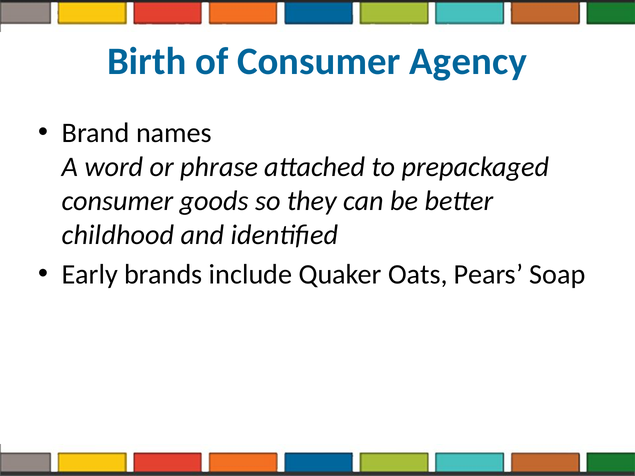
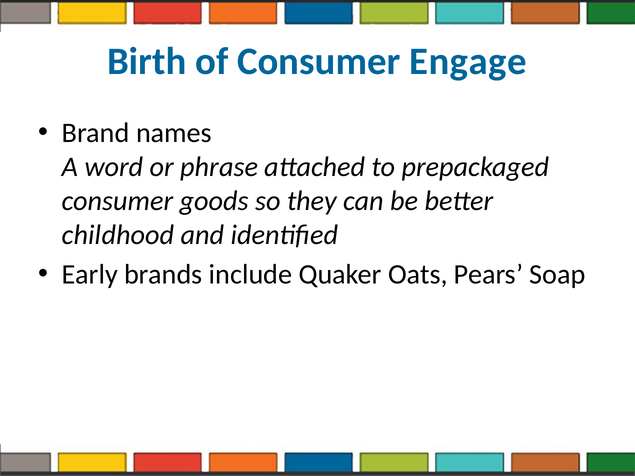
Agency: Agency -> Engage (468, 61)
